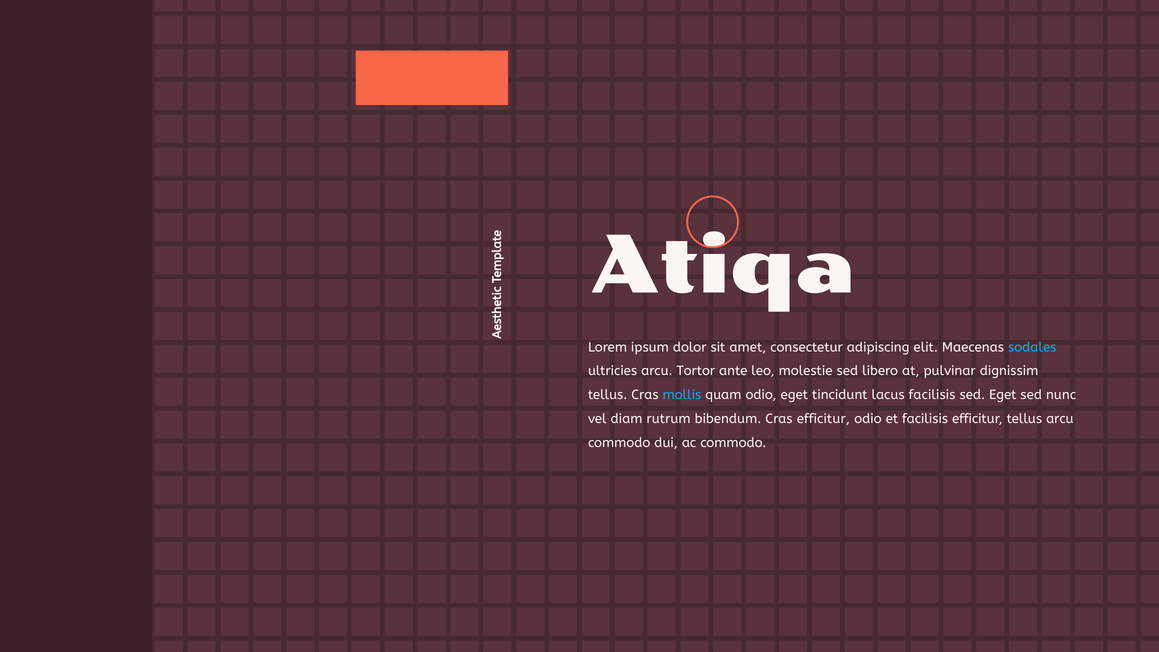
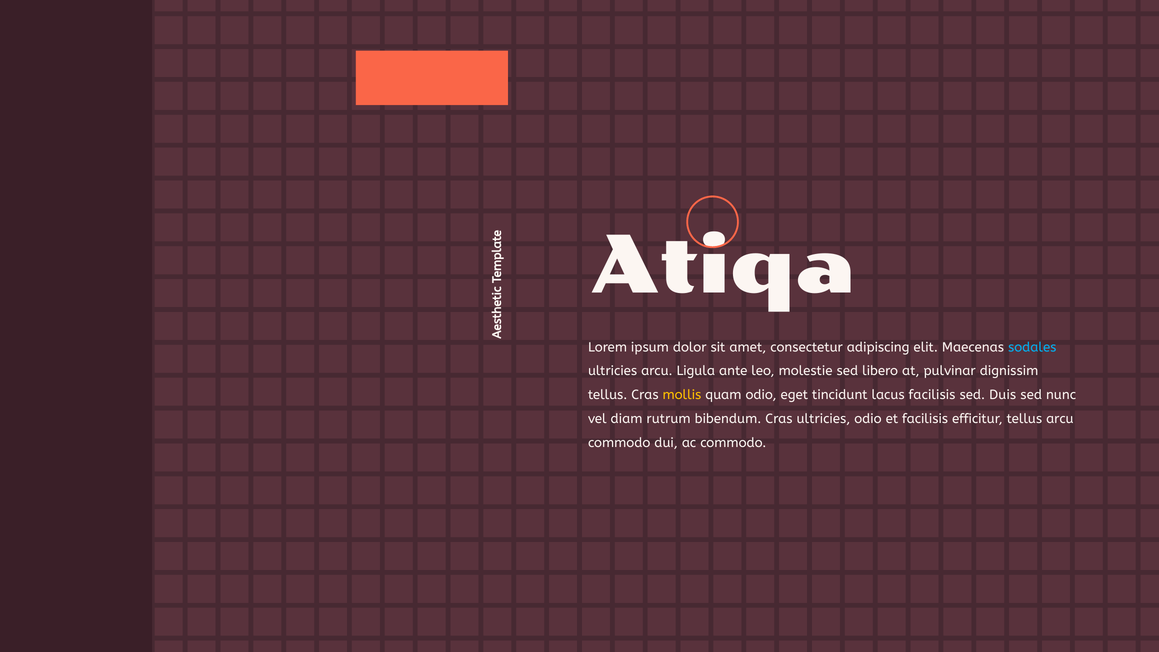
Tortor: Tortor -> Ligula (696, 371)
mollis colour: light blue -> yellow (682, 395)
sed Eget: Eget -> Duis (1003, 395)
Cras efficitur: efficitur -> ultricies (823, 419)
